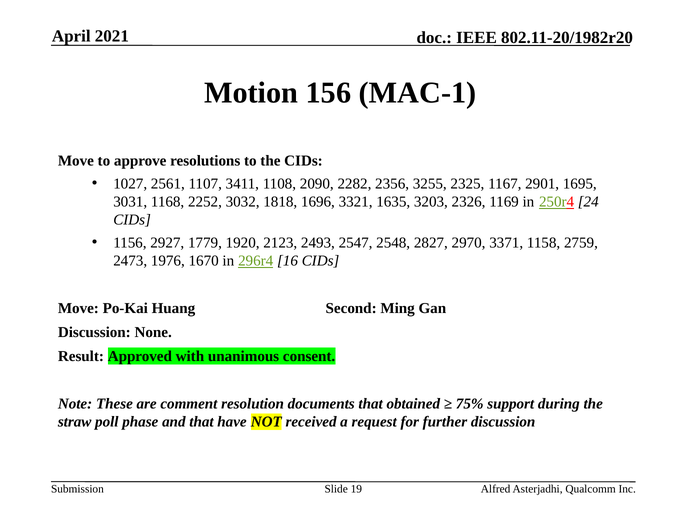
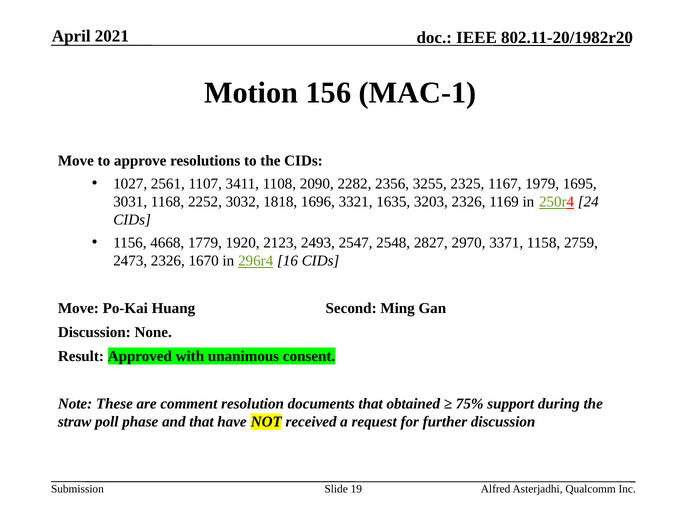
2901: 2901 -> 1979 (542, 184)
2927: 2927 -> 4668 (167, 243)
2473 1976: 1976 -> 2326 (168, 261)
